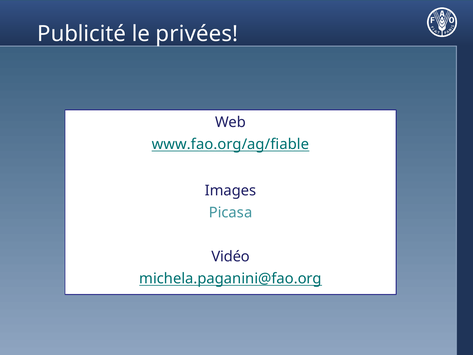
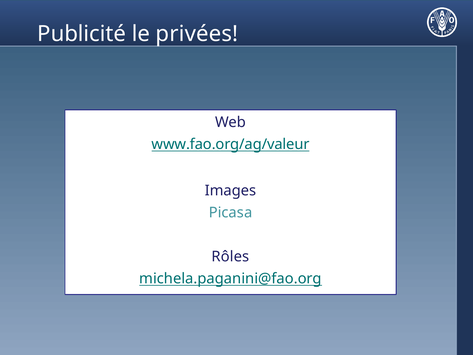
www.fao.org/ag/fiable: www.fao.org/ag/fiable -> www.fao.org/ag/valeur (231, 144)
Vidéo: Vidéo -> Rôles (230, 256)
